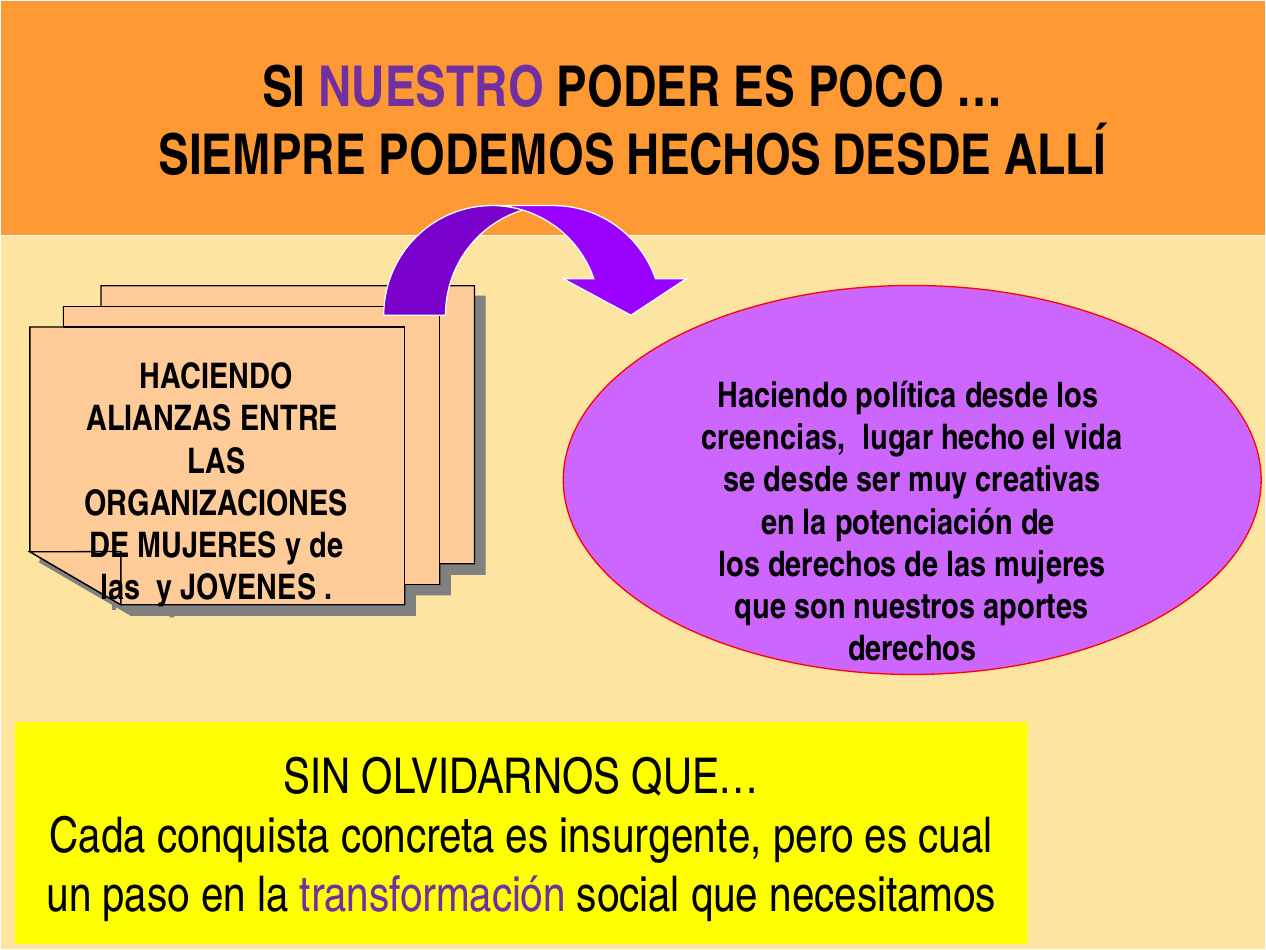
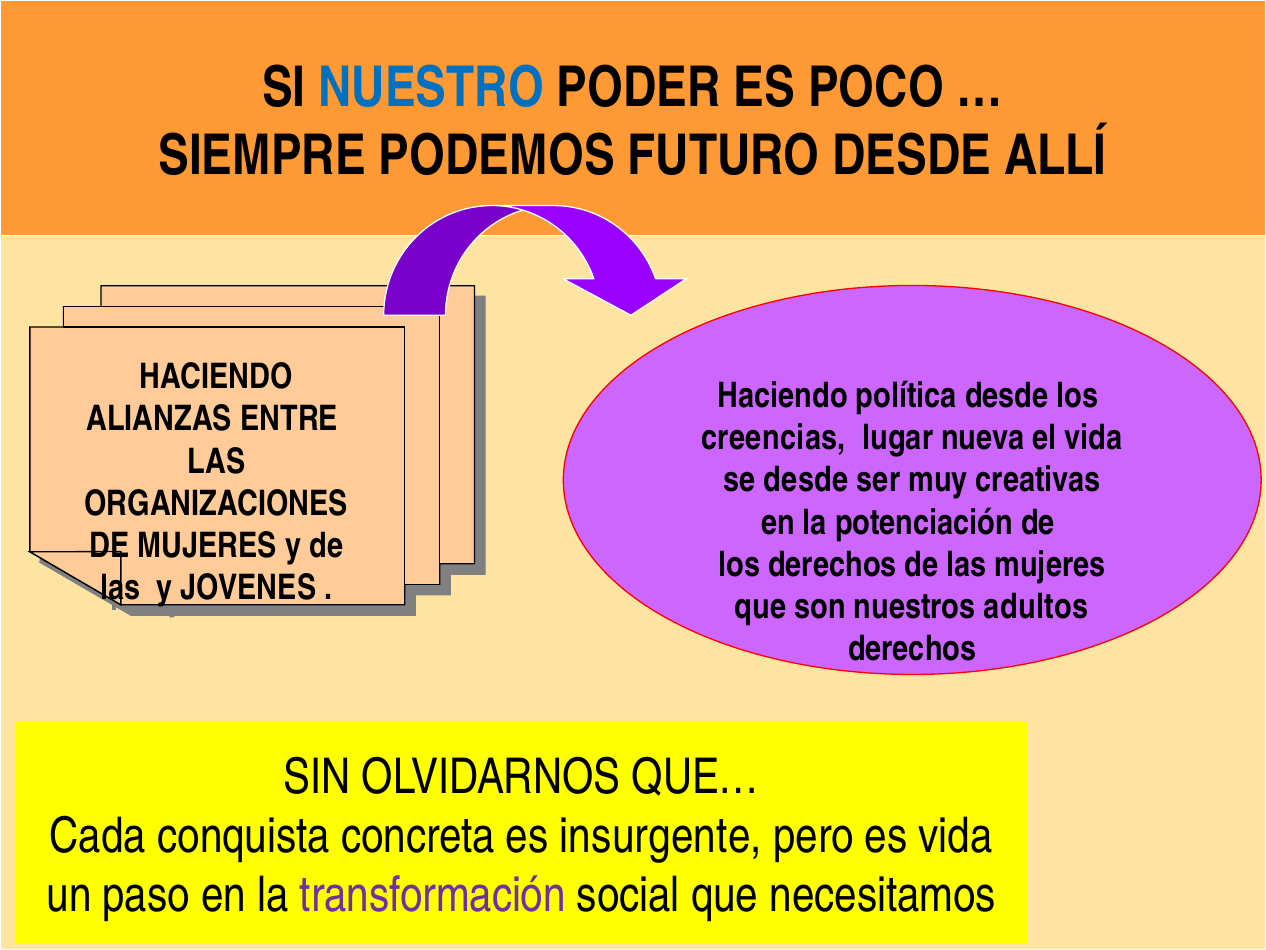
NUESTRO colour: purple -> blue (431, 88)
HECHOS: HECHOS -> FUTURO (724, 155)
hecho: hecho -> nueva (983, 438)
aportes: aportes -> adultos (1036, 607)
es cual: cual -> vida (956, 836)
